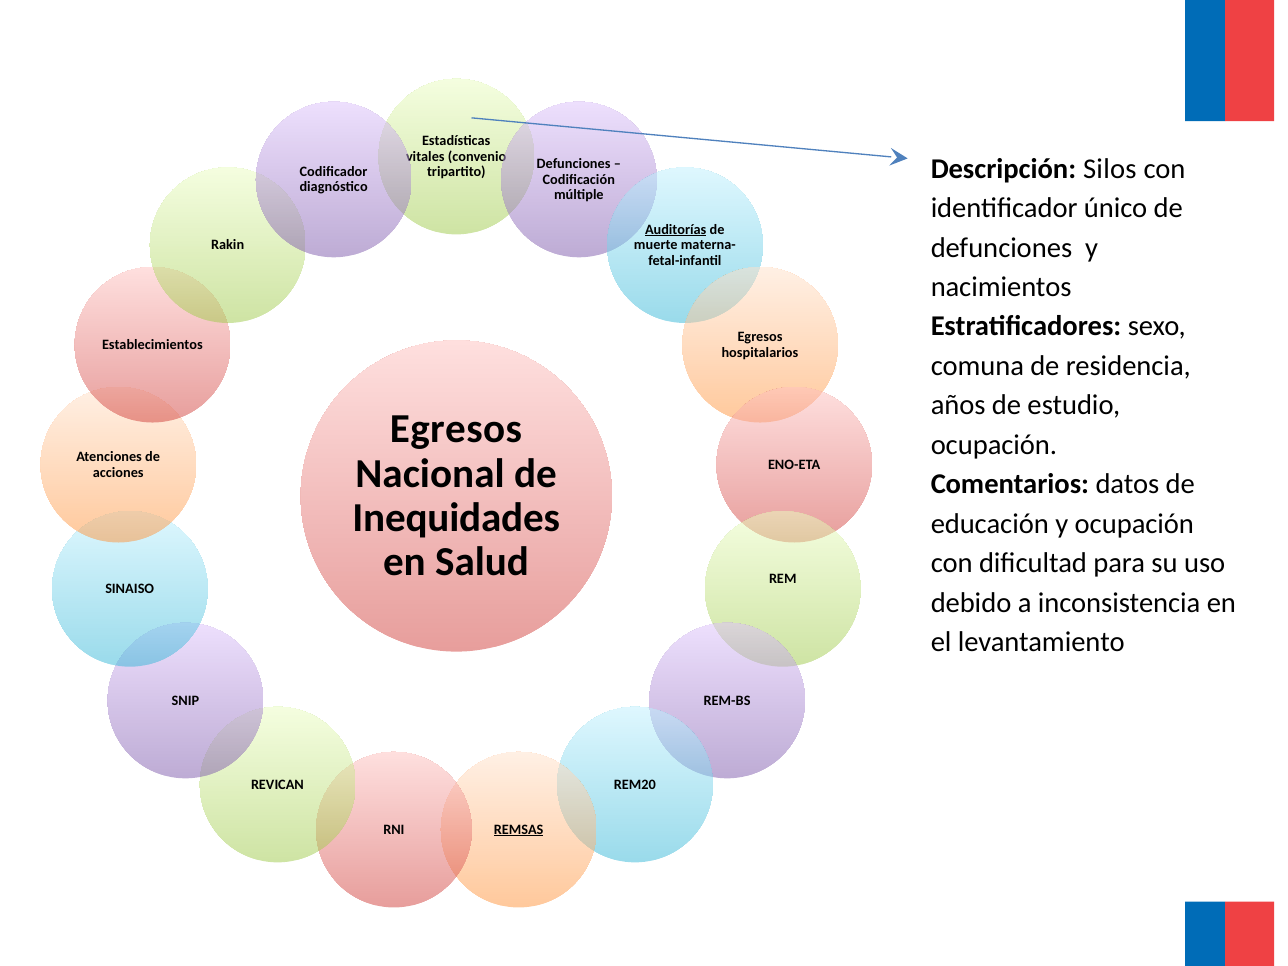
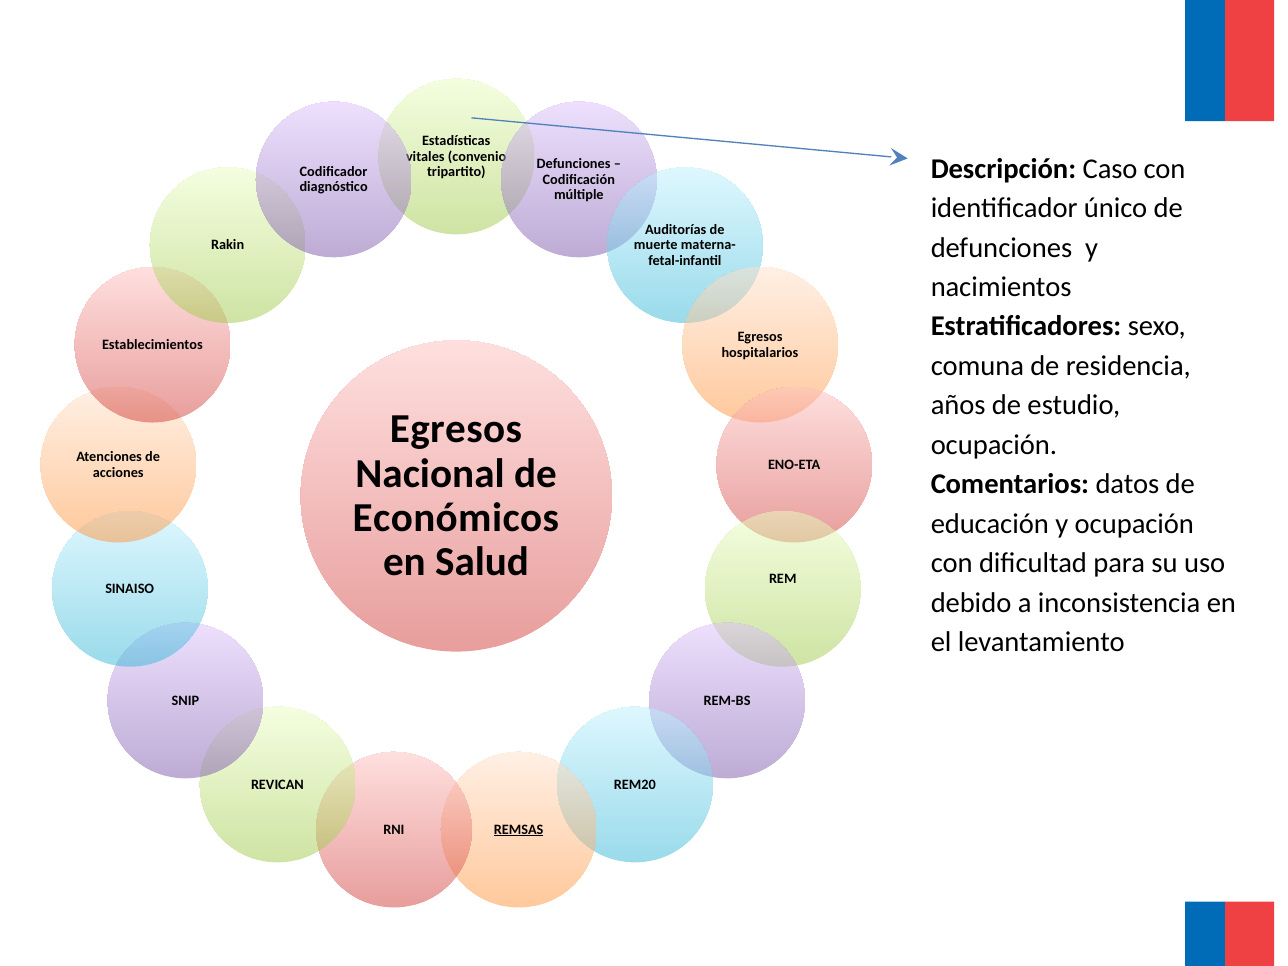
Silos: Silos -> Caso (1110, 169)
Auditorías underline: present -> none (676, 230)
Inequidades: Inequidades -> Económicos (456, 518)
